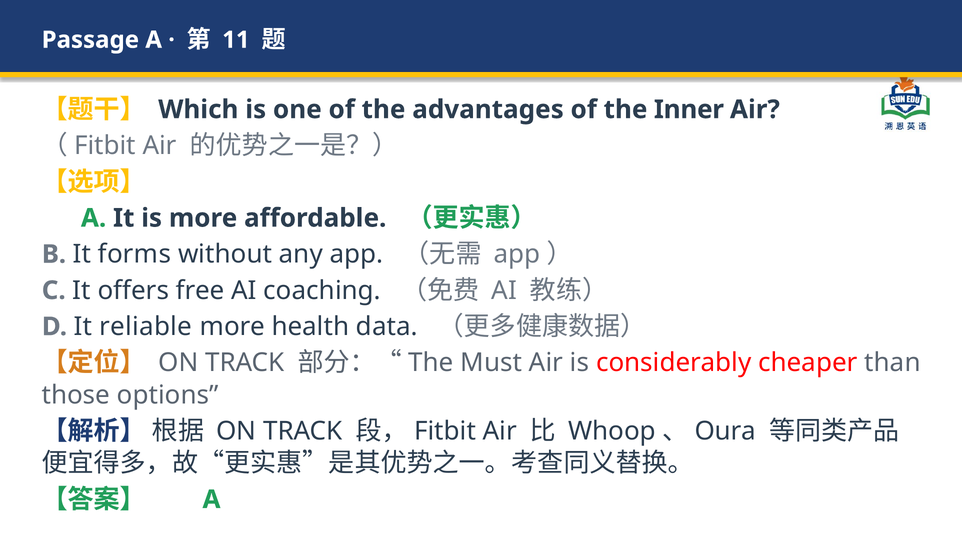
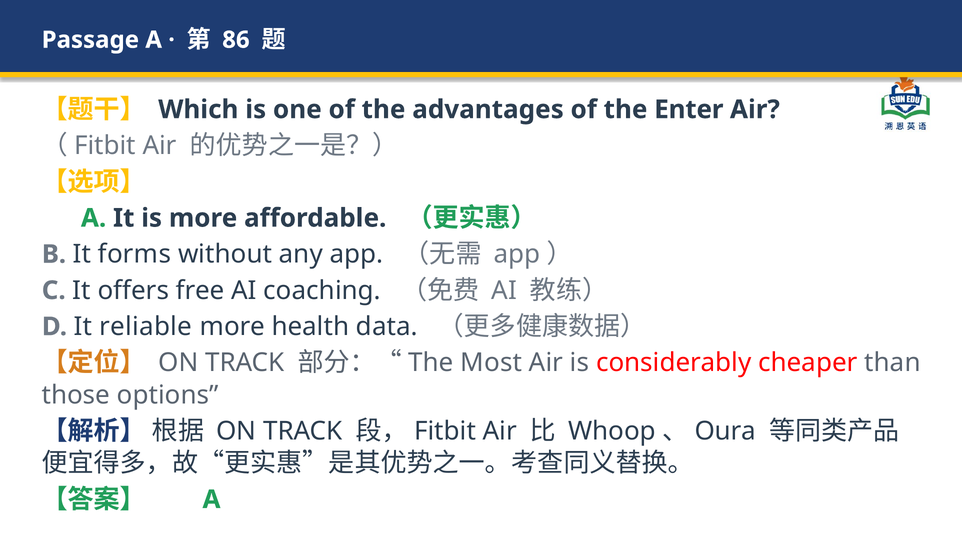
11: 11 -> 86 (236, 40)
Inner: Inner -> Enter (689, 110)
Must: Must -> Most (491, 363)
